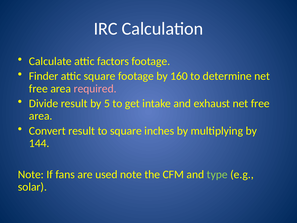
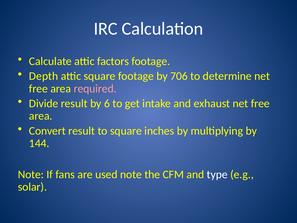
Finder: Finder -> Depth (44, 76)
160: 160 -> 706 (179, 76)
5: 5 -> 6 (107, 103)
type colour: light green -> white (217, 174)
